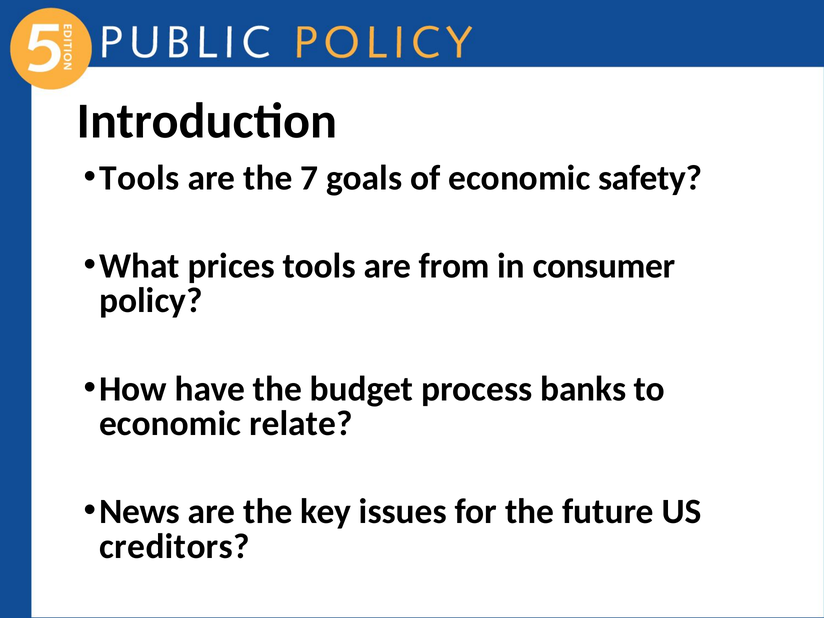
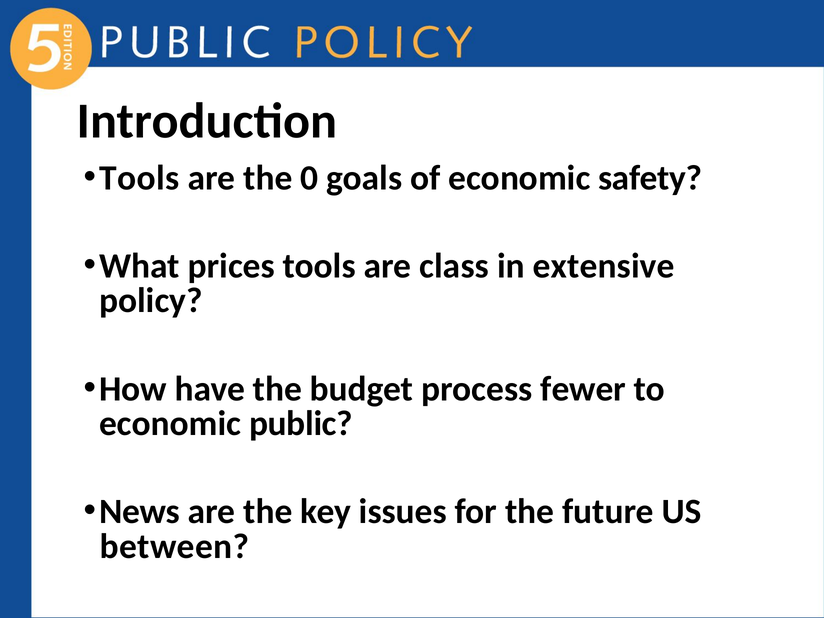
7: 7 -> 0 (309, 178)
from: from -> class (454, 266)
consumer: consumer -> extensive (604, 266)
banks: banks -> fewer (583, 389)
relate: relate -> public (301, 424)
creditors: creditors -> between (174, 546)
